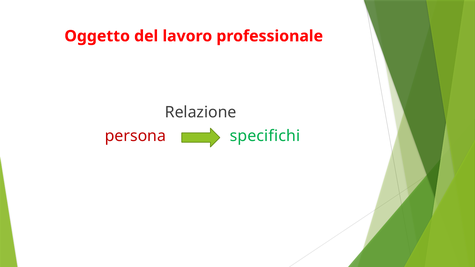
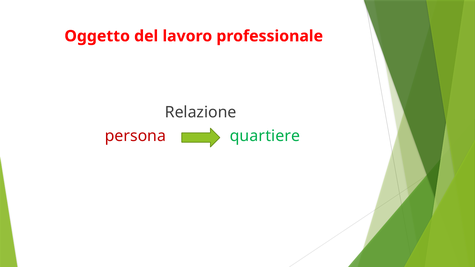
specifichi: specifichi -> quartiere (265, 136)
